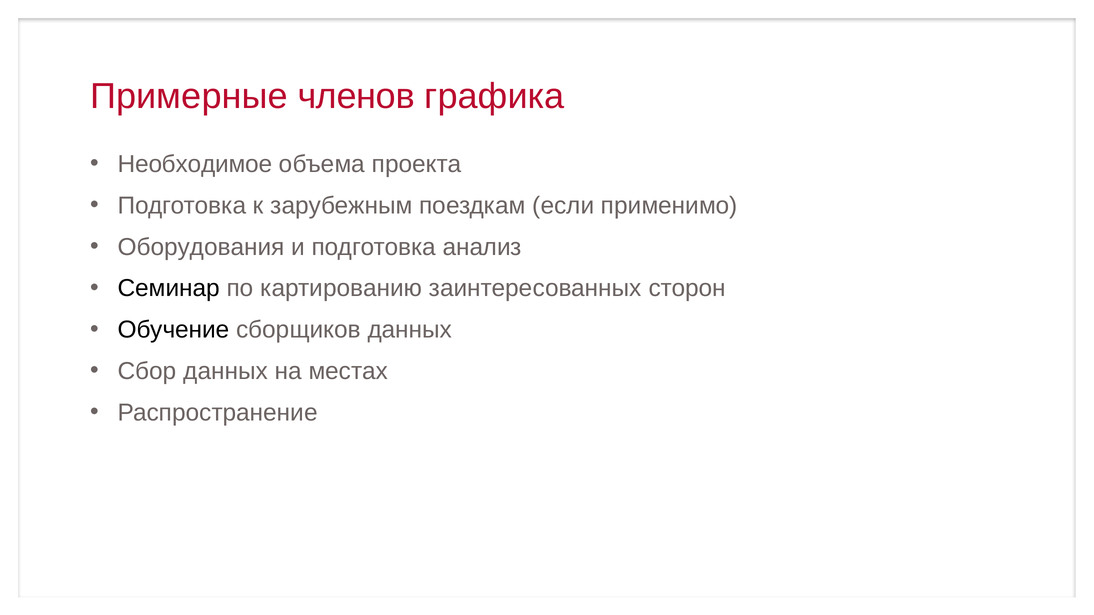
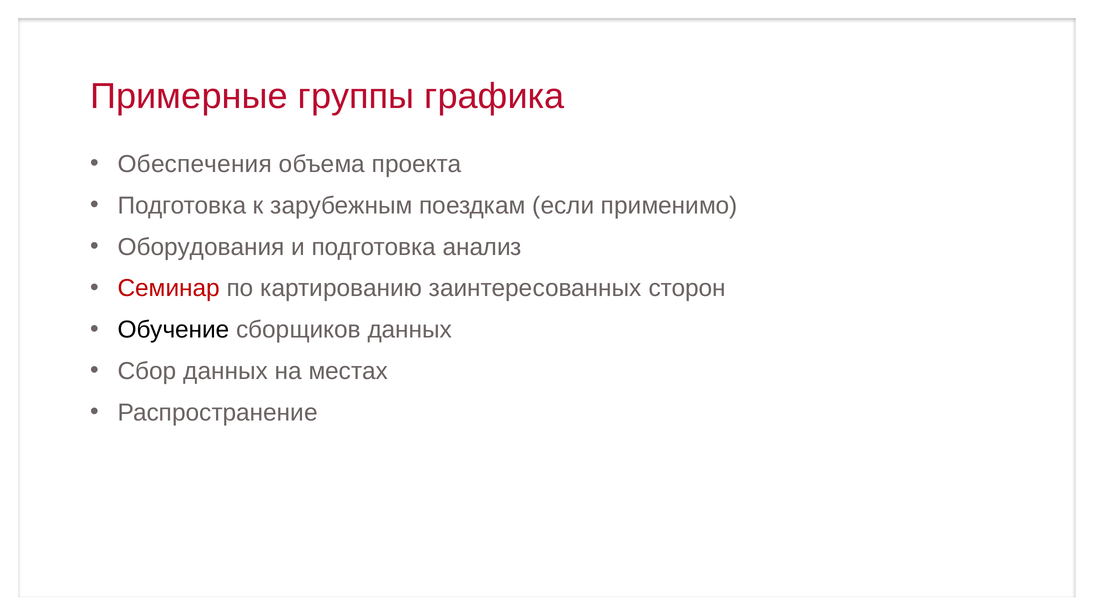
членов: членов -> группы (356, 96)
Необходимое: Необходимое -> Обеспечения (195, 164)
Семинар colour: black -> red (169, 289)
